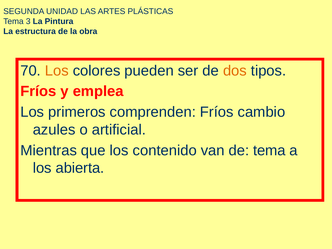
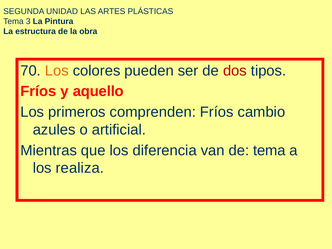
dos colour: orange -> red (235, 71)
emplea: emplea -> aquello (98, 91)
contenido: contenido -> diferencia (165, 150)
abierta: abierta -> realiza (80, 168)
